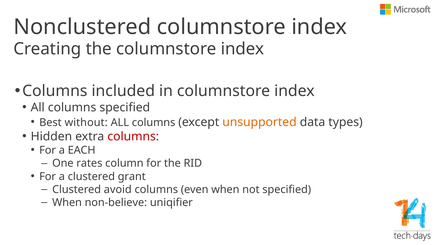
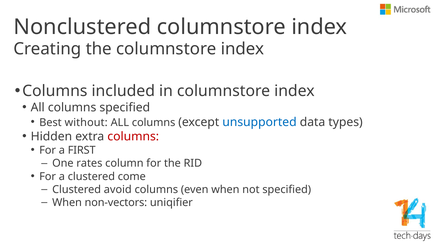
unsupported colour: orange -> blue (259, 122)
EACH: EACH -> FIRST (82, 150)
grant: grant -> come (132, 177)
non-believe: non-believe -> non-vectors (116, 203)
